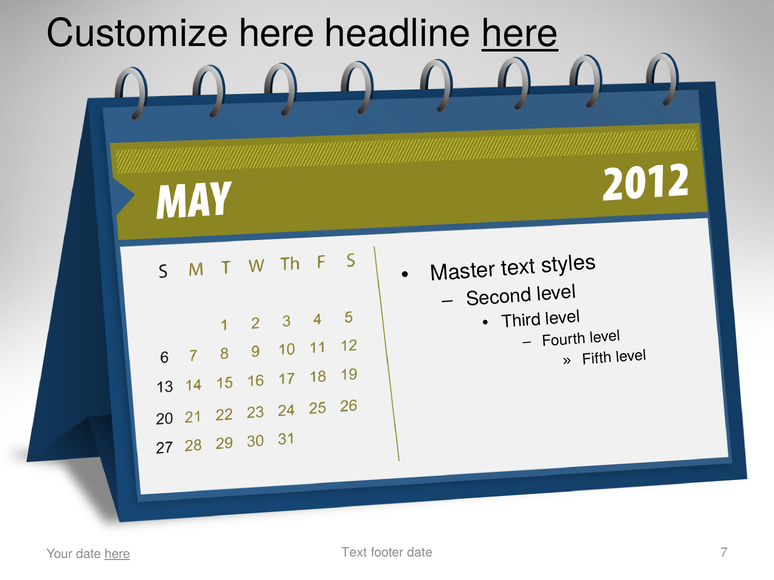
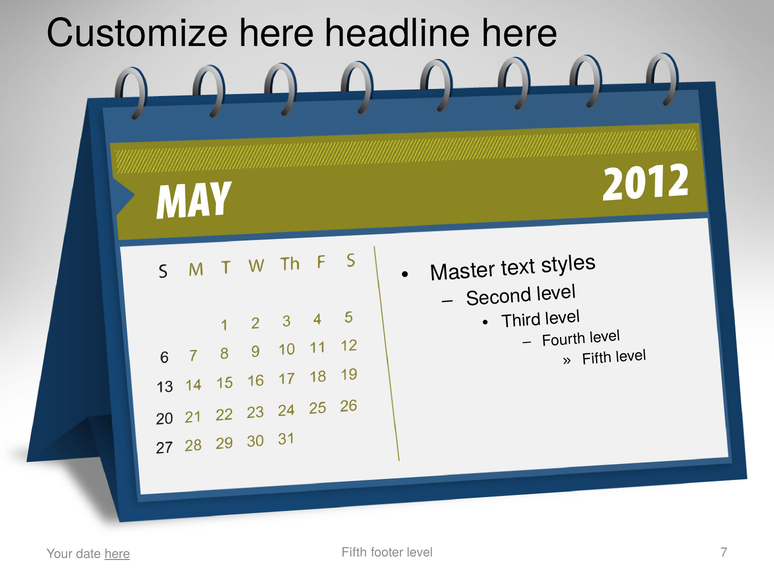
here underline: present -> none (520, 34)
Text: Text -> Fifth (354, 553)
footer date: date -> level (420, 553)
